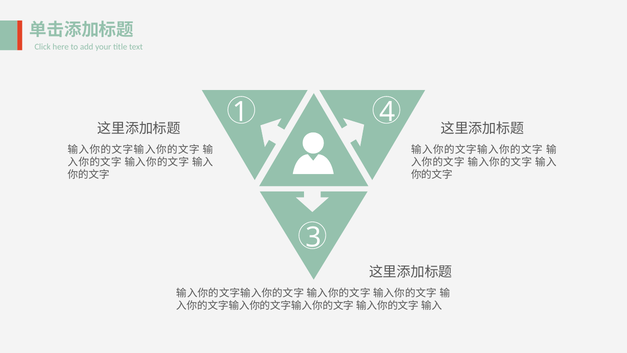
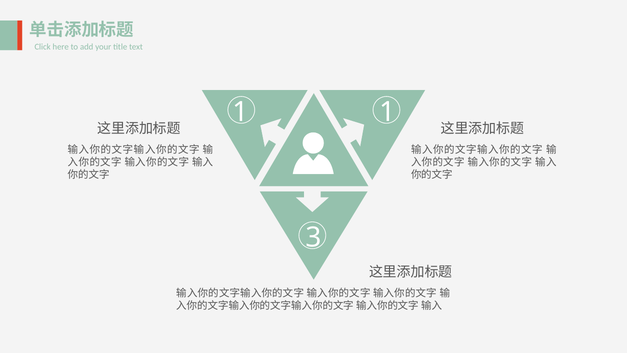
4: 4 -> 1 (387, 112)
